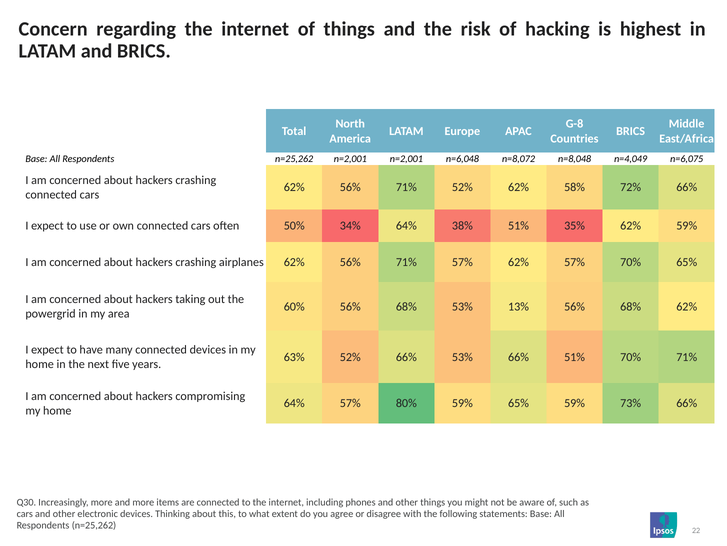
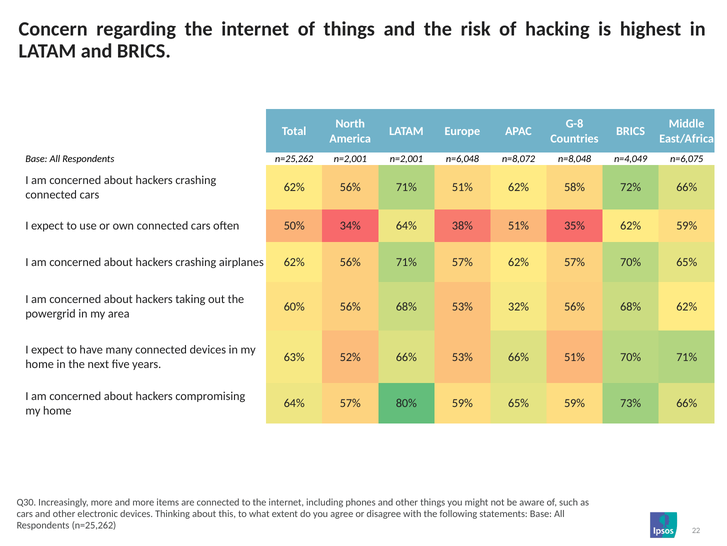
71% 52%: 52% -> 51% (462, 187)
13%: 13% -> 32% (519, 306)
